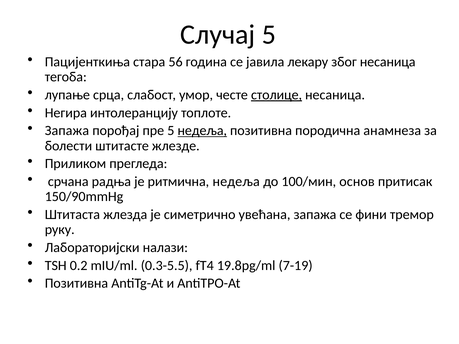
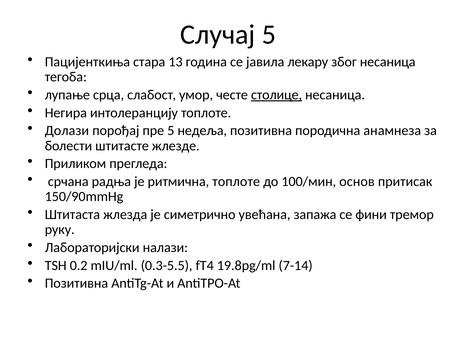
56: 56 -> 13 (176, 62)
Запажа: Запажа -> Долази (67, 131)
недеља underline: present -> none (202, 131)
ритмична недеља: недеља -> топлоте (236, 182)
7-19: 7-19 -> 7-14 (296, 266)
